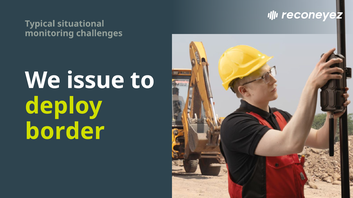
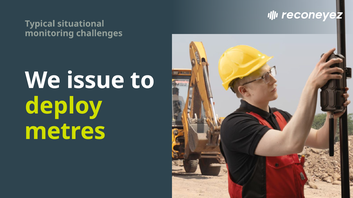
border: border -> metres (65, 132)
